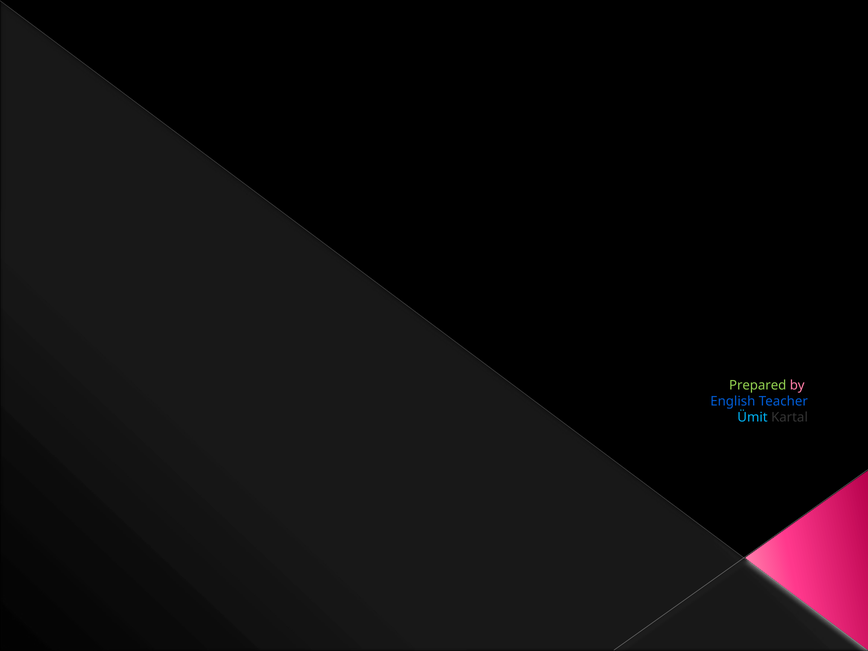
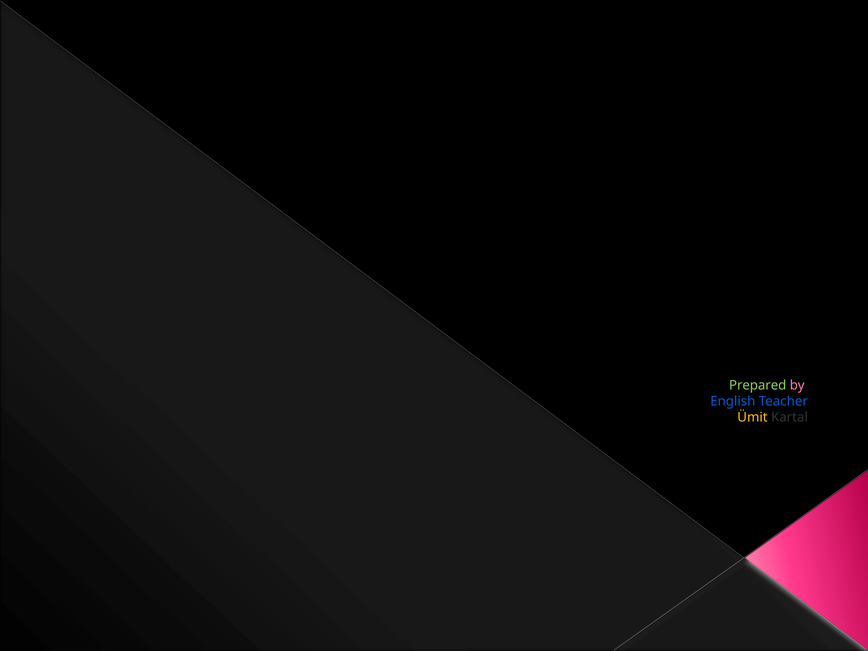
Ümit colour: light blue -> yellow (752, 417)
